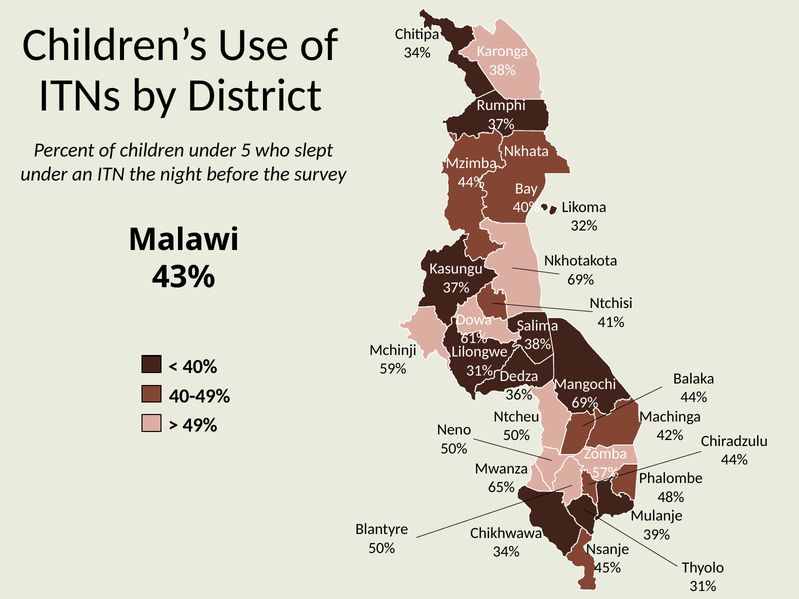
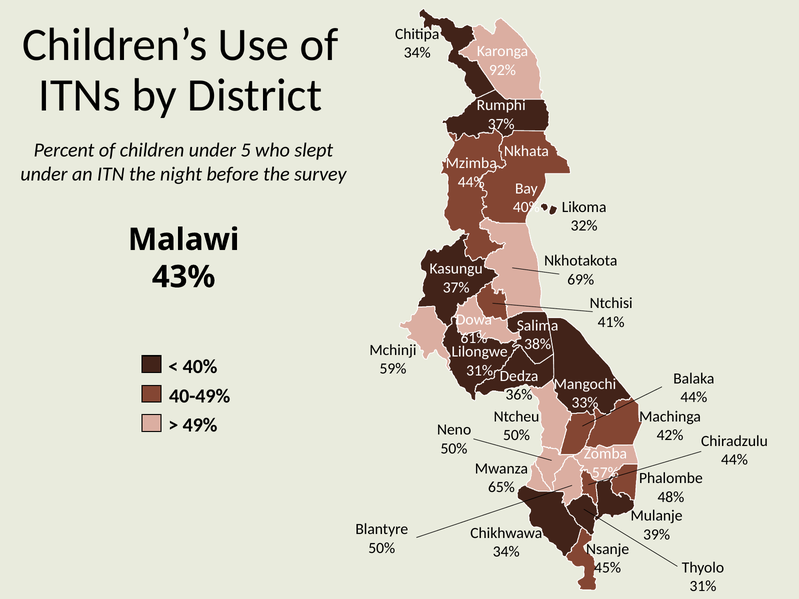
38%: 38% -> 92% (503, 70)
69%: 69% -> 33% (585, 403)
